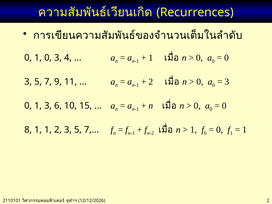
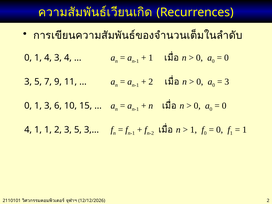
1 0: 0 -> 4 (48, 58)
8: 8 -> 4 (28, 130)
2 3 5 7: 7 -> 3 (92, 130)
